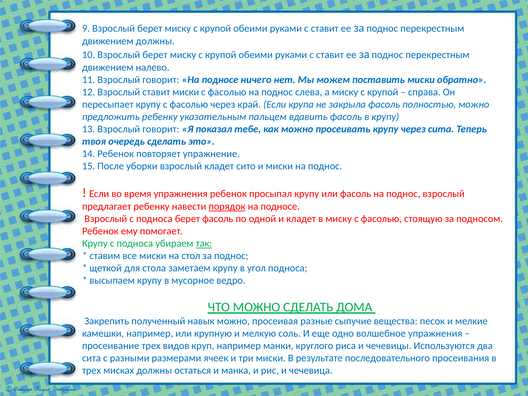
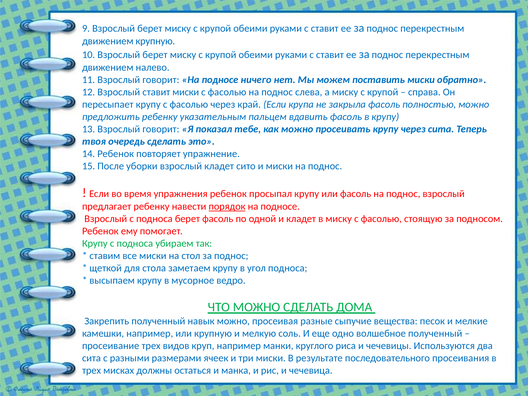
движением должны: должны -> крупную (155, 41)
так underline: present -> none (204, 244)
волшебное упражнения: упражнения -> полученный (435, 333)
